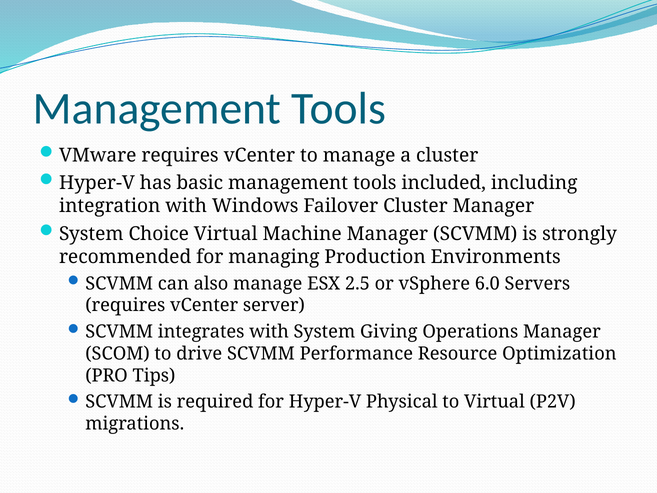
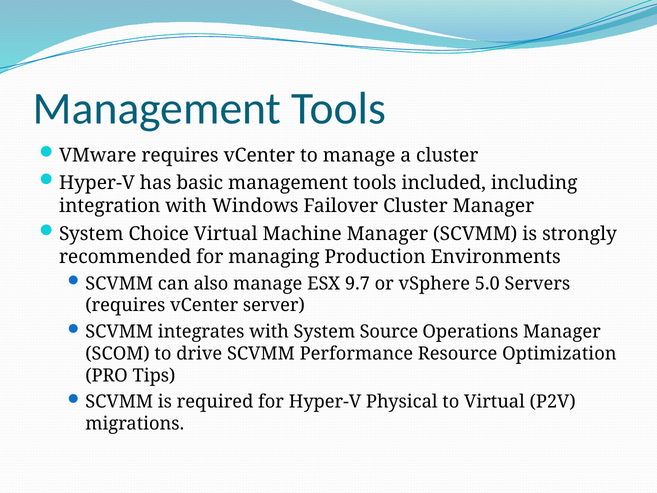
2.5: 2.5 -> 9.7 (357, 283)
6.0: 6.0 -> 5.0 (487, 283)
Giving: Giving -> Source (389, 332)
